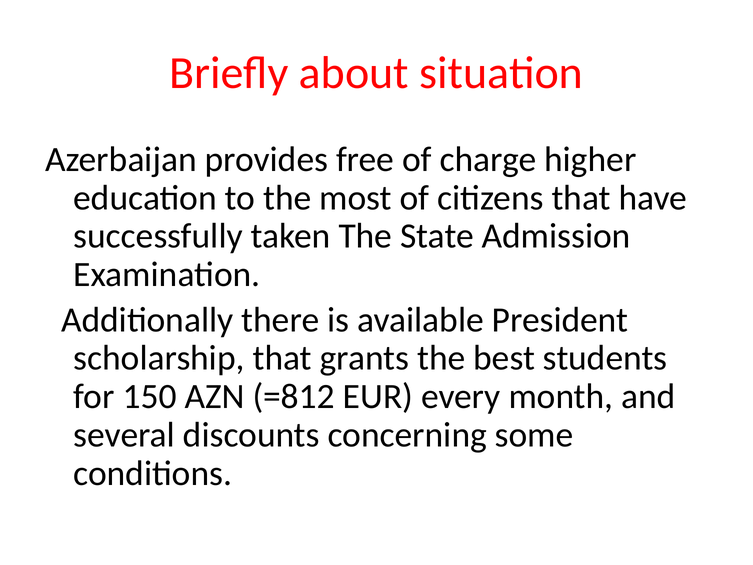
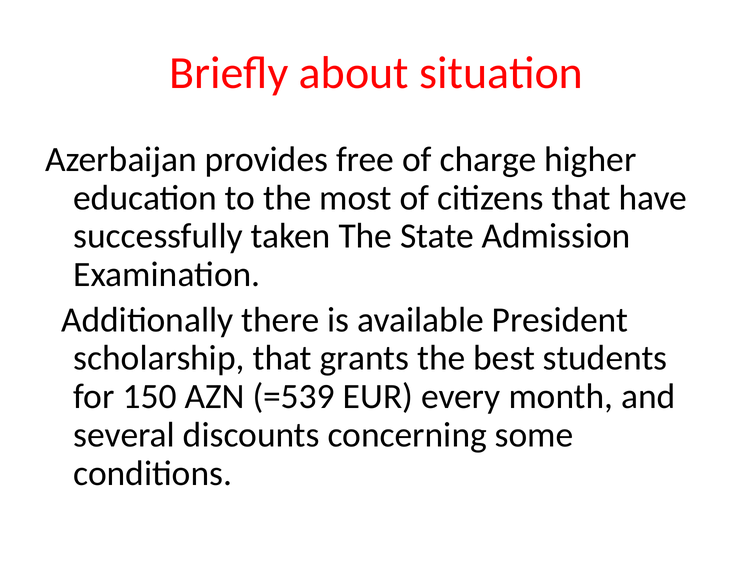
=812: =812 -> =539 (294, 396)
